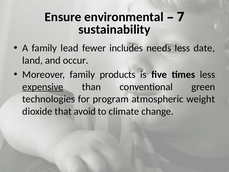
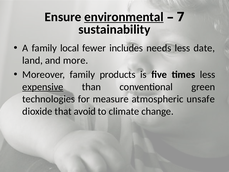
environmental underline: none -> present (124, 17)
lead: lead -> local (70, 48)
occur: occur -> more (76, 60)
program: program -> measure (111, 99)
weight: weight -> unsafe (201, 99)
